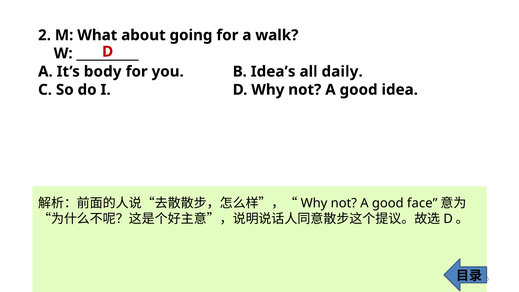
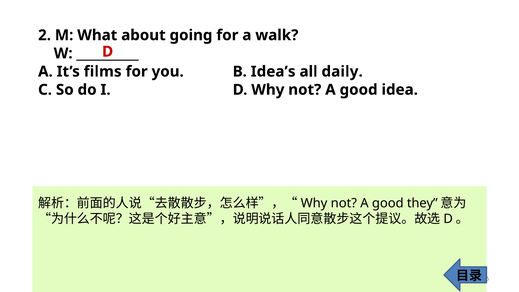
body: body -> films (103, 72)
face: face -> they (422, 203)
